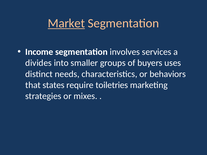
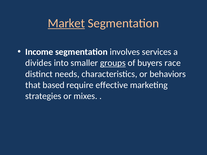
groups underline: none -> present (113, 63)
uses: uses -> race (173, 63)
states: states -> based (54, 85)
toiletries: toiletries -> effective (112, 85)
